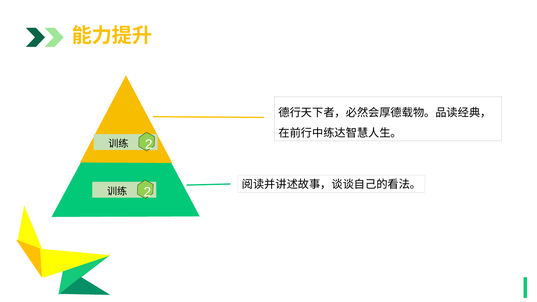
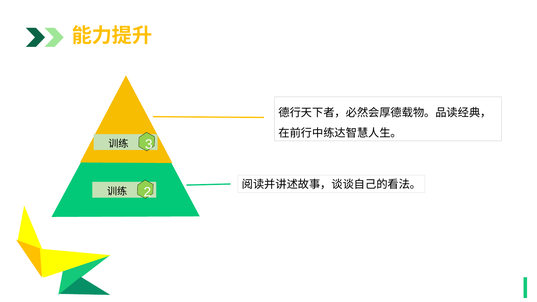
2: 2 -> 3 (149, 144)
